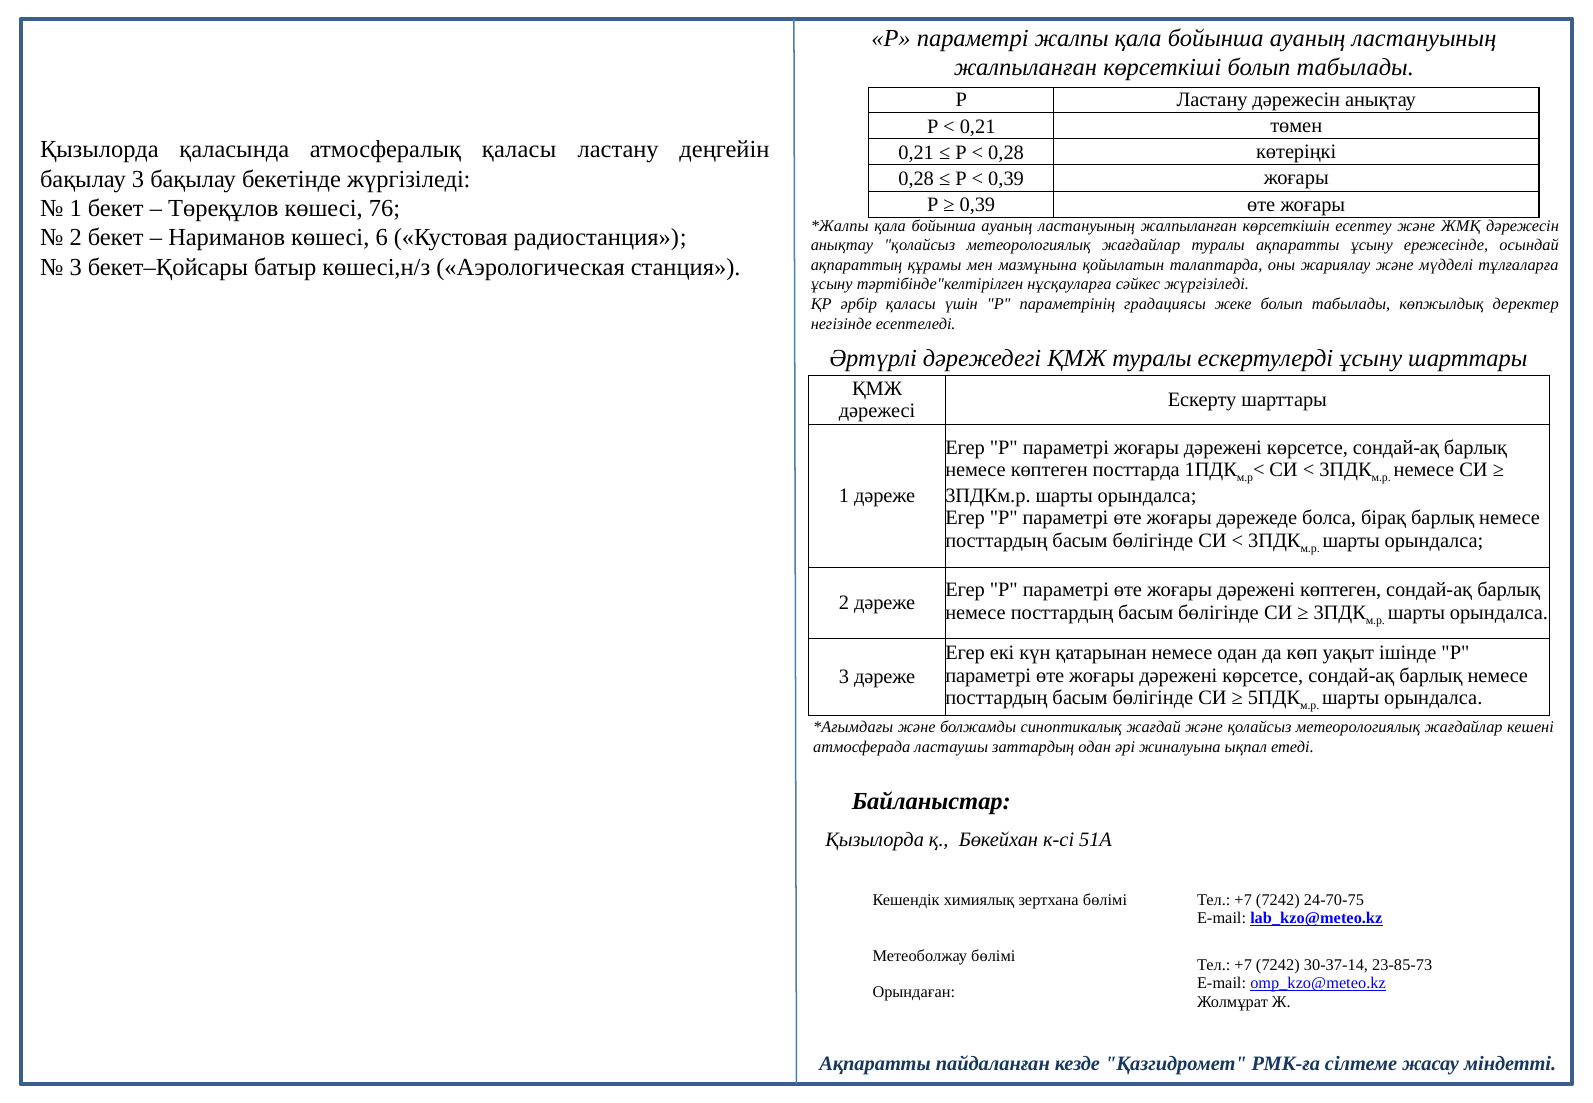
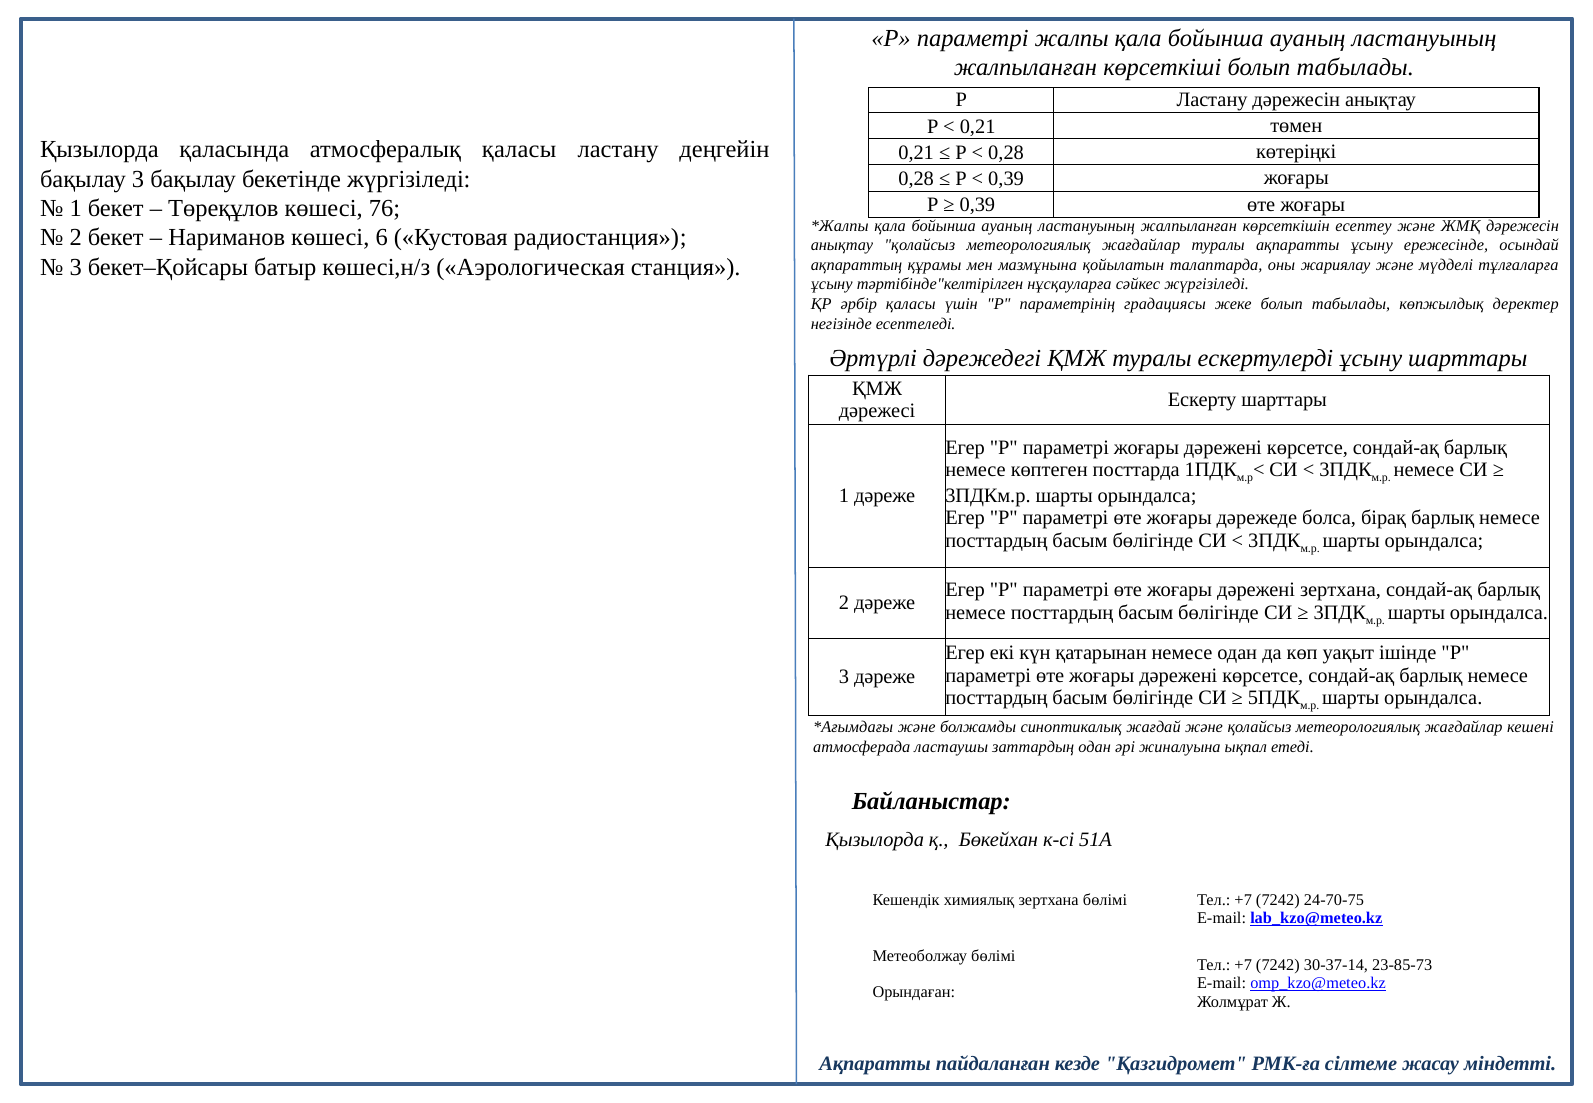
дәрежені көптеген: көптеген -> зертхана (1340, 590)
